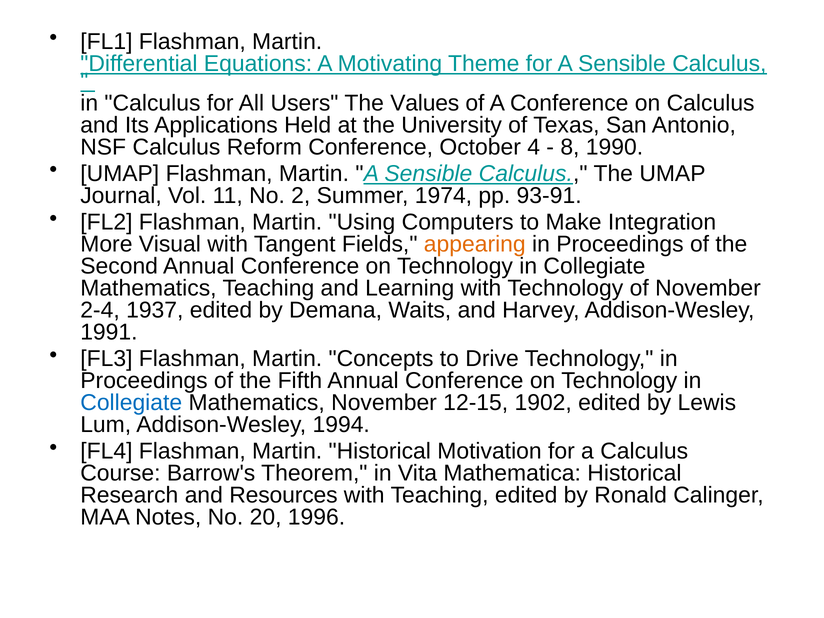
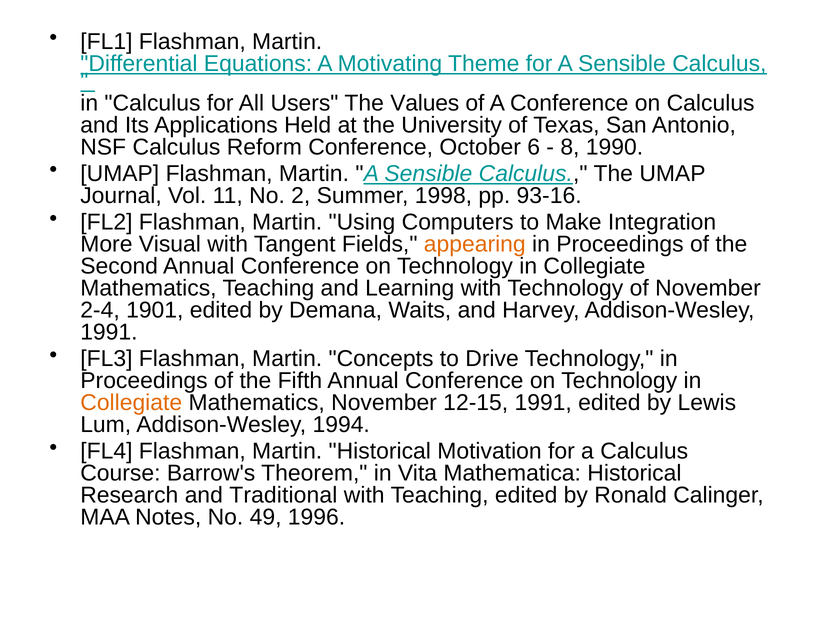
4: 4 -> 6 (534, 147)
1974: 1974 -> 1998 (443, 196)
93-91: 93-91 -> 93-16 (549, 196)
1937: 1937 -> 1901 (155, 310)
Collegiate colour: blue -> orange (131, 403)
12-15 1902: 1902 -> 1991 (543, 403)
Resources: Resources -> Traditional (283, 495)
20: 20 -> 49 (266, 517)
